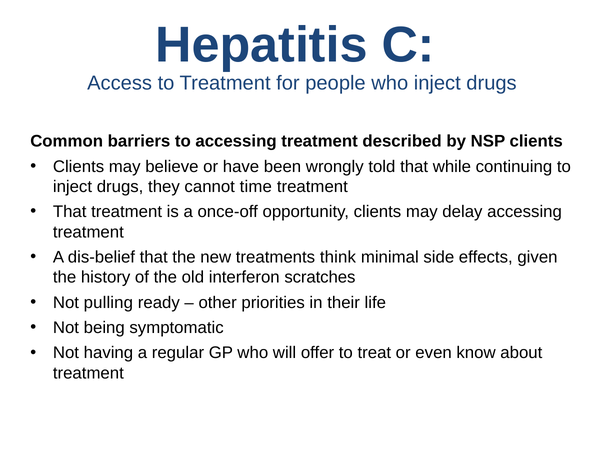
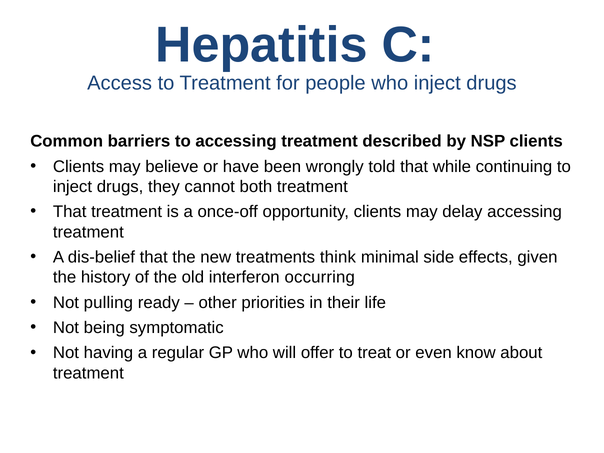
time: time -> both (256, 187)
scratches: scratches -> occurring (320, 277)
